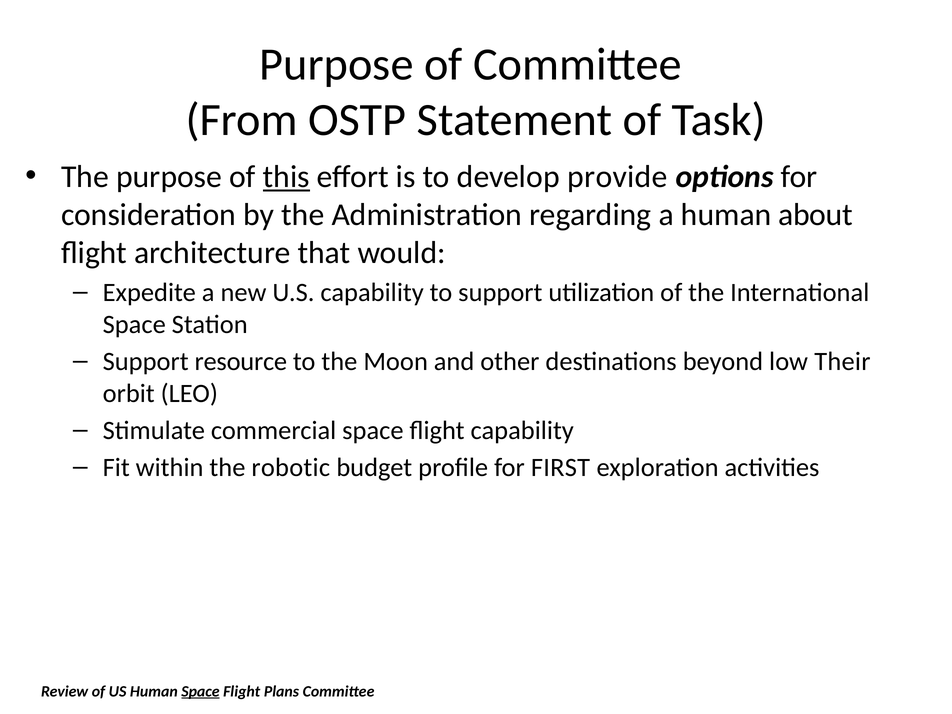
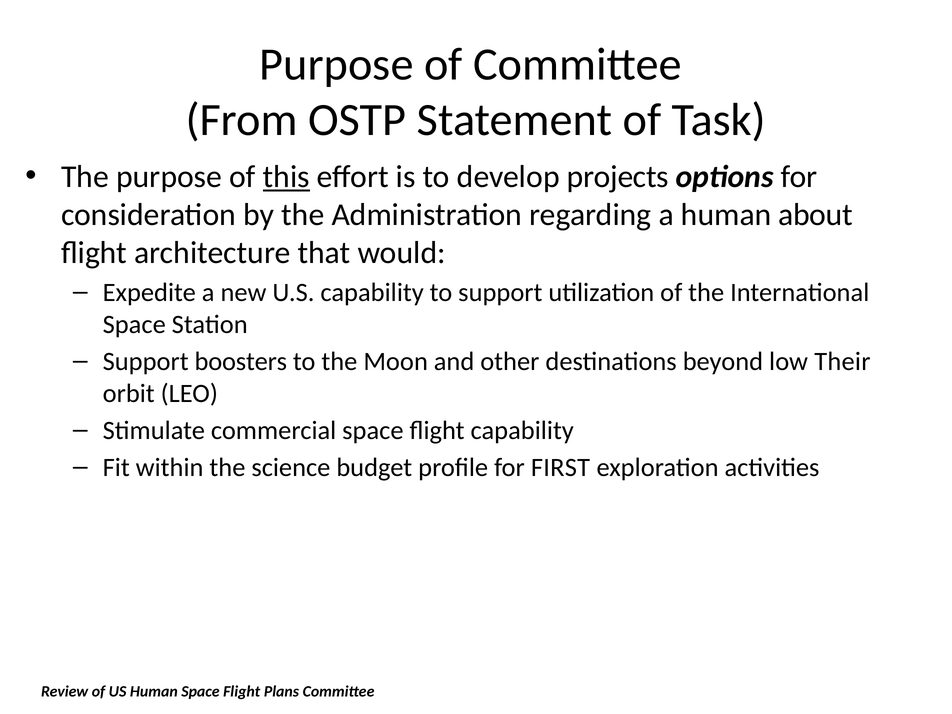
provide: provide -> projects (618, 177)
resource: resource -> boosters (241, 362)
robotic: robotic -> science (291, 467)
Space underline: present -> none (200, 691)
